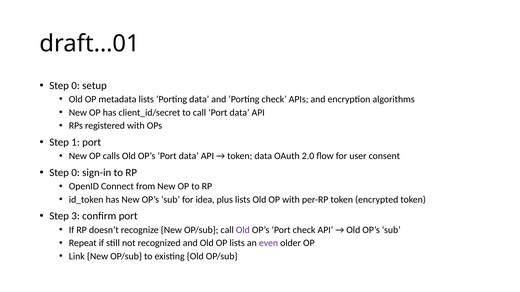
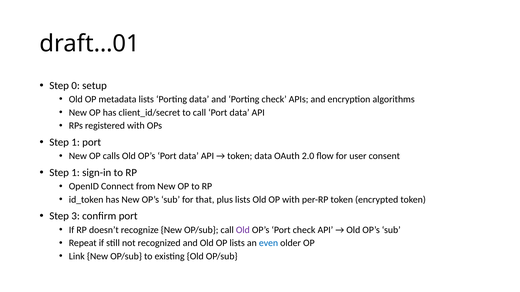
0: 0 -> 1 (76, 173)
idea: idea -> that (205, 200)
even colour: purple -> blue (269, 243)
